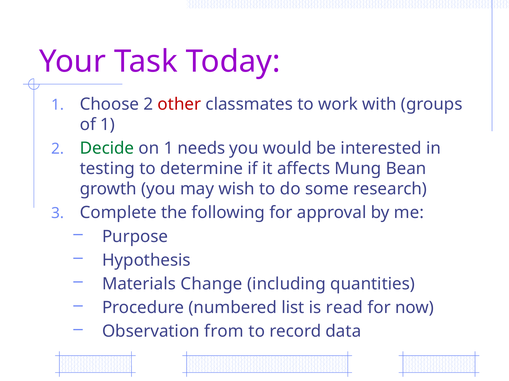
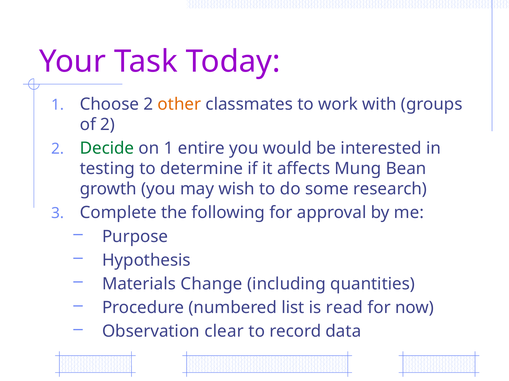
other colour: red -> orange (179, 105)
of 1: 1 -> 2 (108, 125)
needs: needs -> entire (201, 149)
from: from -> clear (224, 332)
